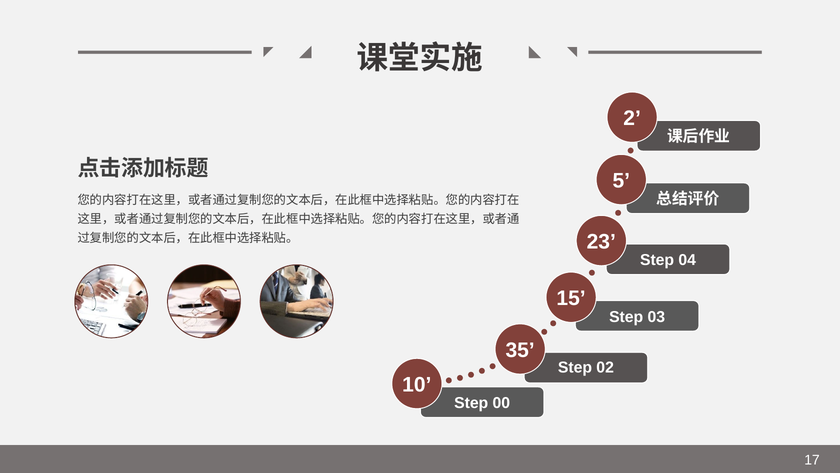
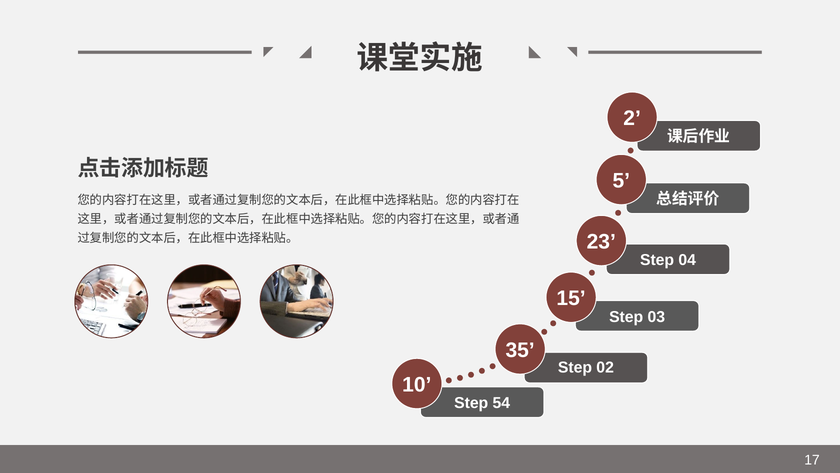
00: 00 -> 54 (501, 402)
